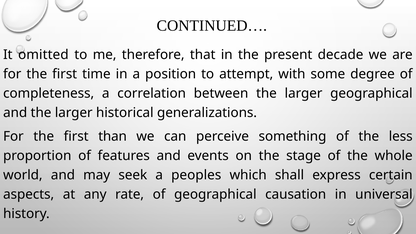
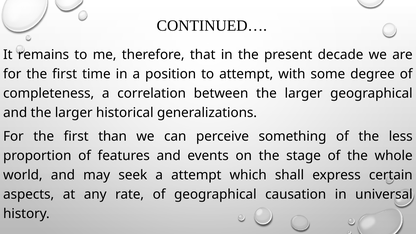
omitted: omitted -> remains (43, 55)
a peoples: peoples -> attempt (196, 175)
